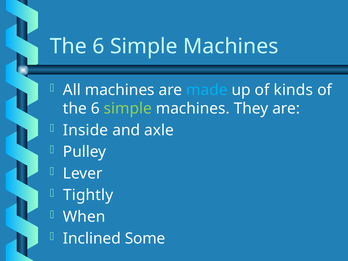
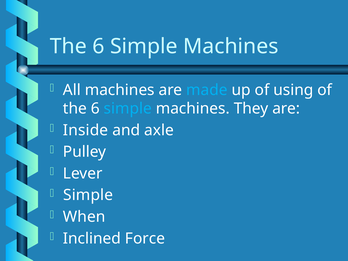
kinds: kinds -> using (293, 90)
simple colour: light green -> light blue (128, 108)
Tightly: Tightly -> Simple (88, 195)
Some: Some -> Force (145, 238)
